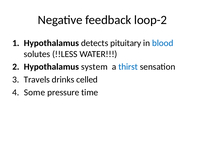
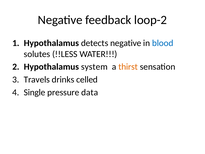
detects pituitary: pituitary -> negative (126, 43)
thirst colour: blue -> orange (128, 67)
Some: Some -> Single (35, 92)
time: time -> data (90, 92)
